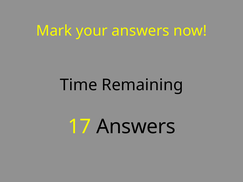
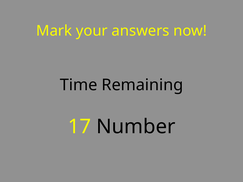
17 Answers: Answers -> Number (136, 127)
